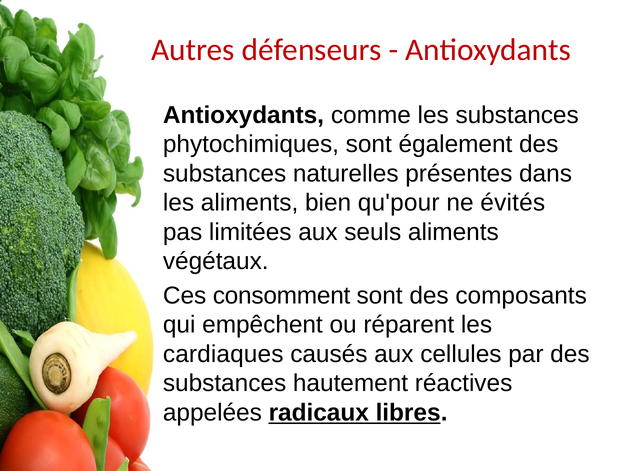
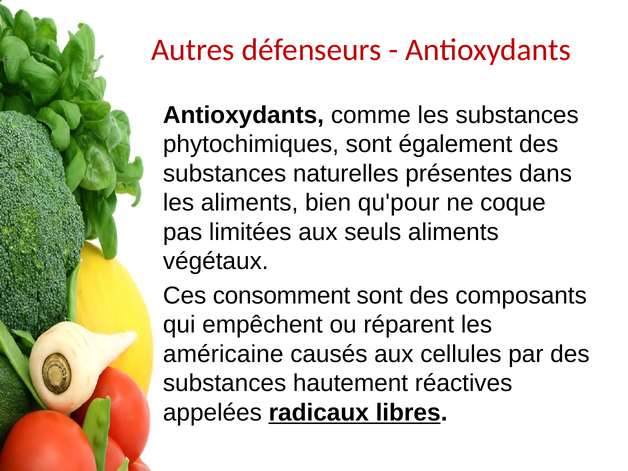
évités: évités -> coque (513, 203)
cardiaques: cardiaques -> américaine (223, 354)
